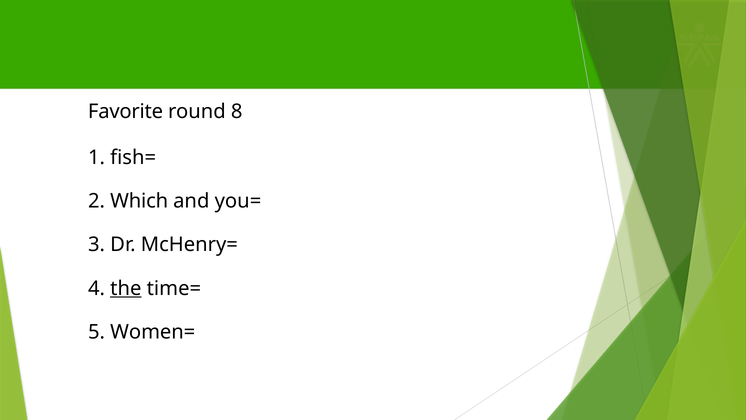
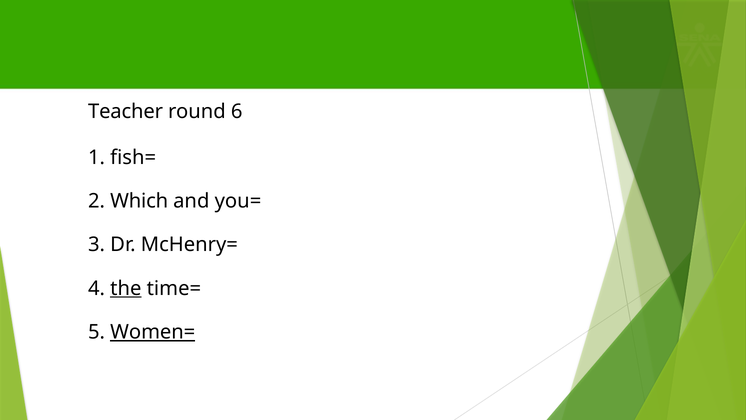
Favorite: Favorite -> Teacher (126, 111)
8: 8 -> 6 (237, 111)
Women= underline: none -> present (153, 332)
